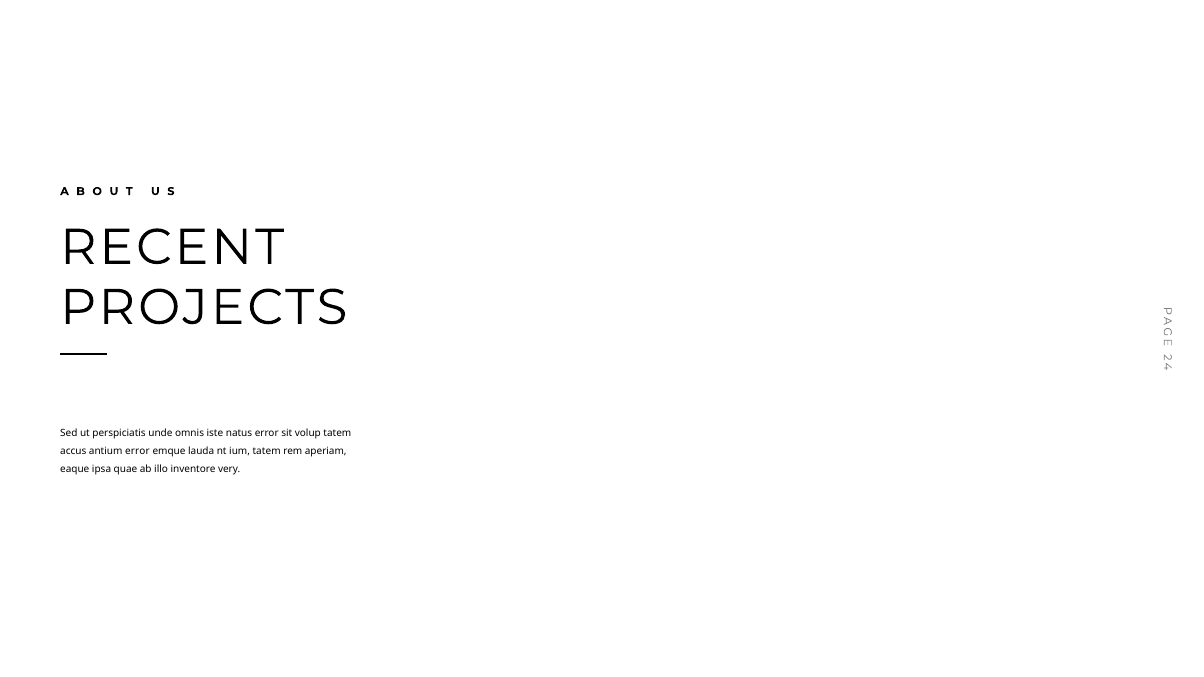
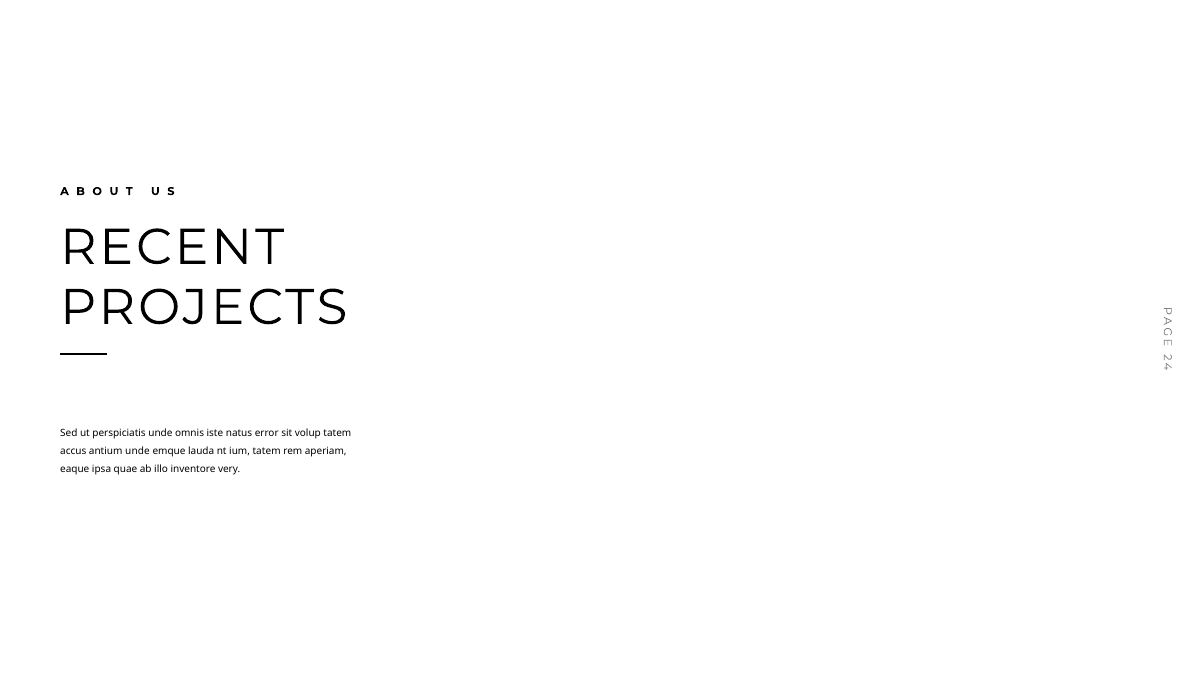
antium error: error -> unde (137, 451)
